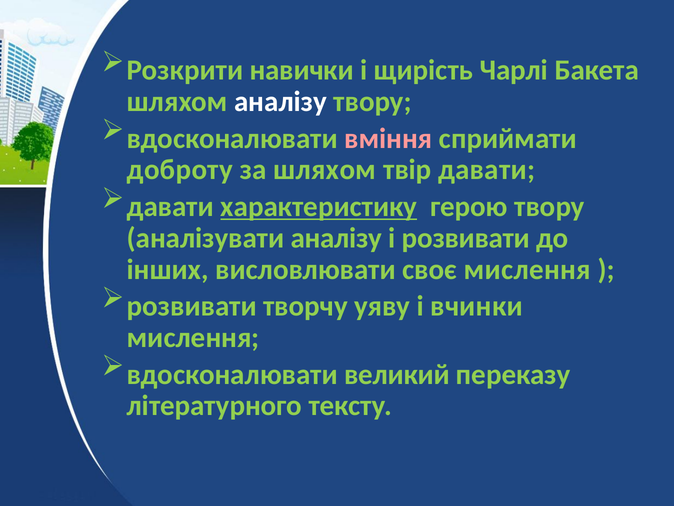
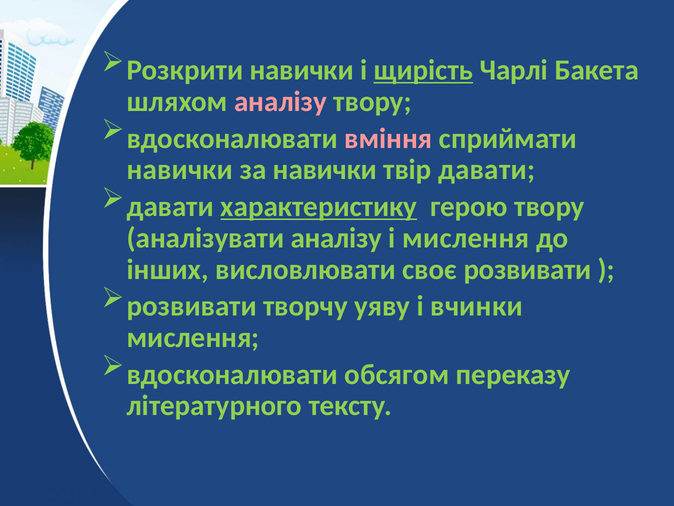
щирість underline: none -> present (423, 70)
аналізу colour: white -> pink (281, 102)
доброту: доброту -> навички (180, 170)
за шляхом: шляхом -> навички (325, 170)
і розвивати: розвивати -> мислення (466, 238)
своє мислення: мислення -> розвивати (528, 269)
великий: великий -> обсягом (397, 374)
